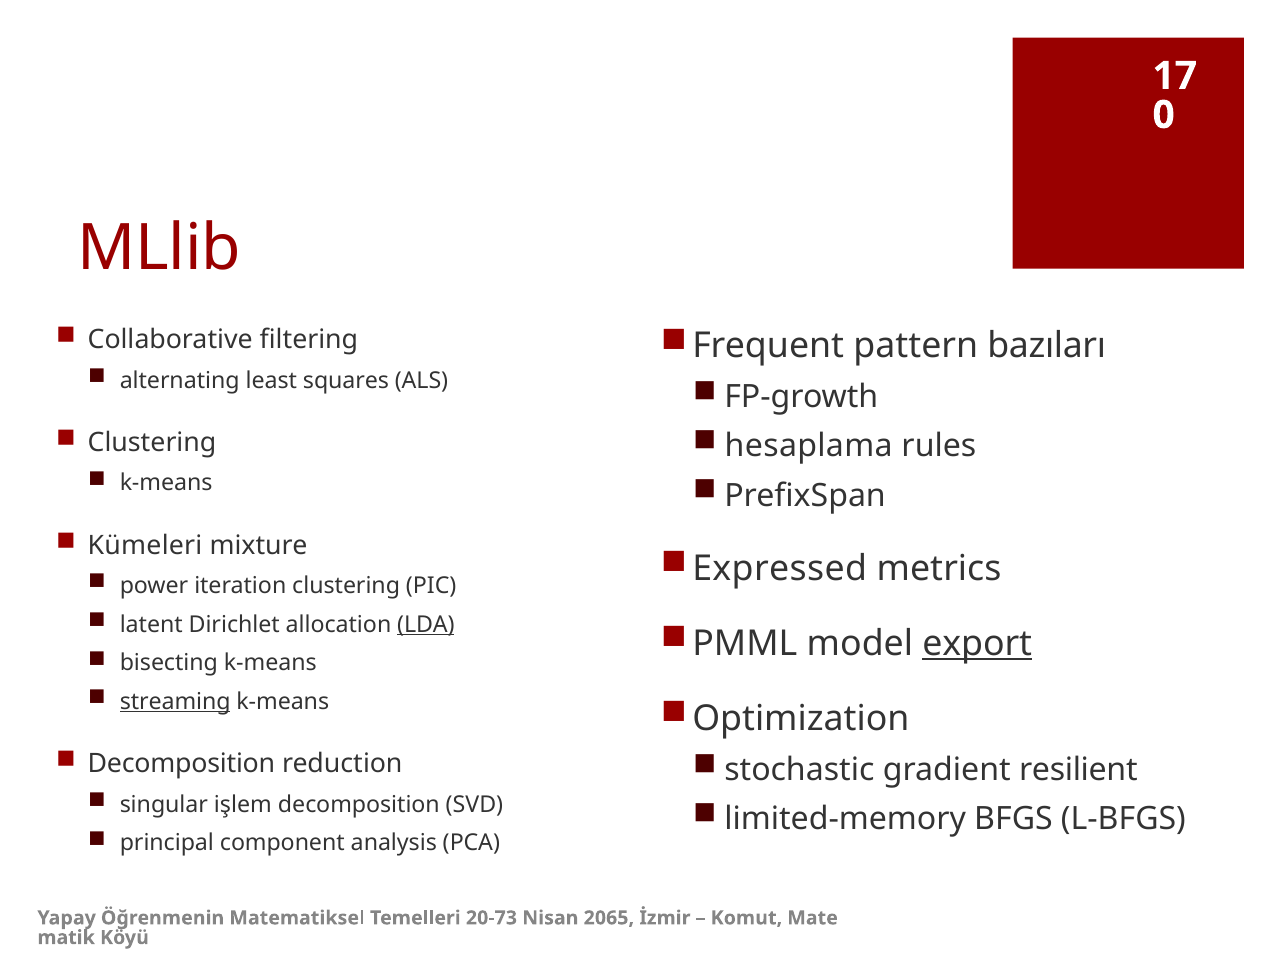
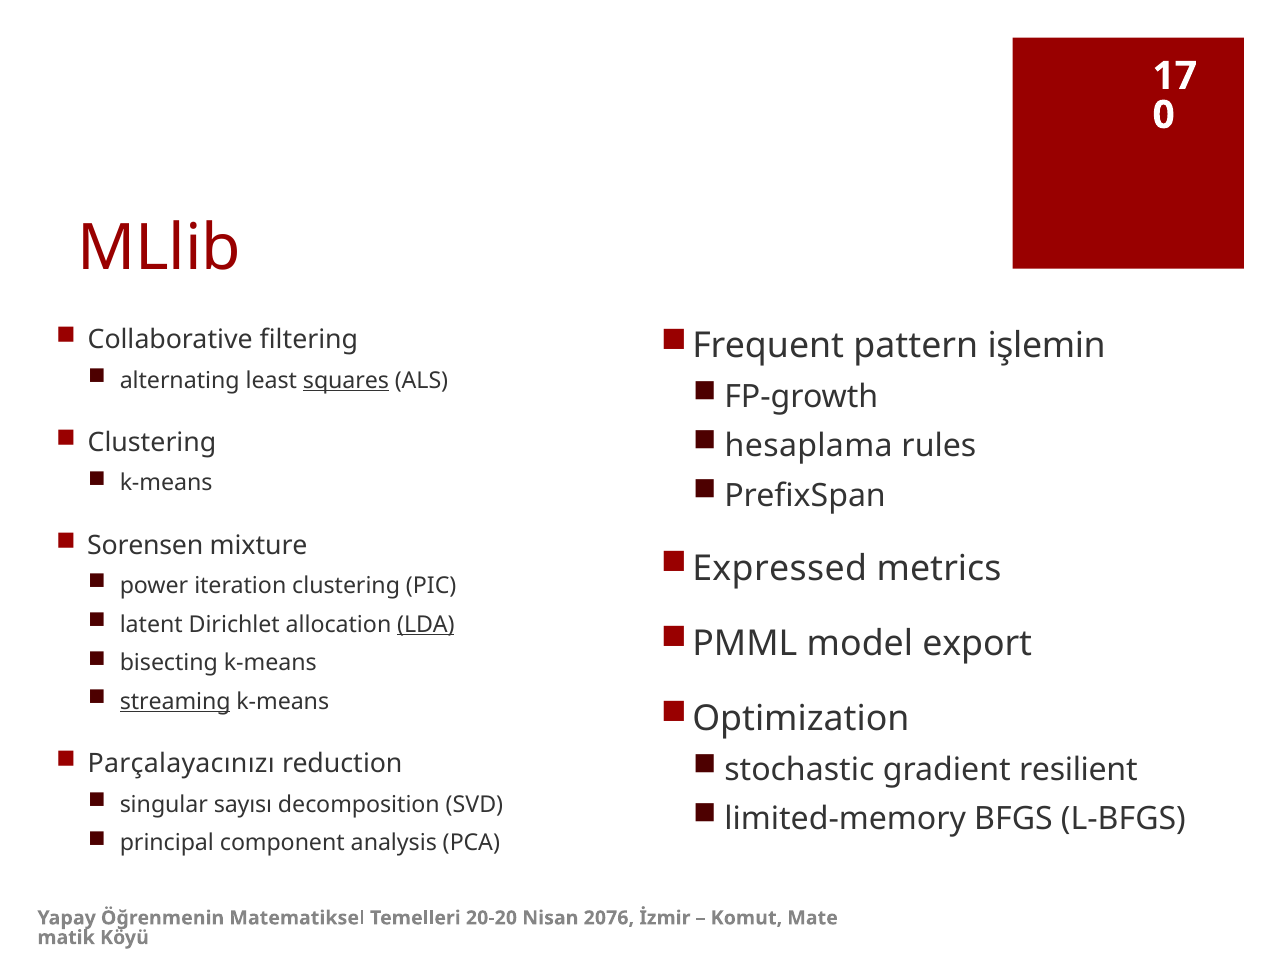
bazıları: bazıları -> işlemin (1047, 346)
squares underline: none -> present (346, 380)
Kümeleri: Kümeleri -> Sorensen (145, 546)
export underline: present -> none (977, 644)
Decomposition: Decomposition -> Parçalayacınızı (181, 764)
işlem: işlem -> sayısı (243, 804)
20-73: 20-73 -> 20-20 (491, 918)
2065: 2065 -> 2076 (609, 918)
